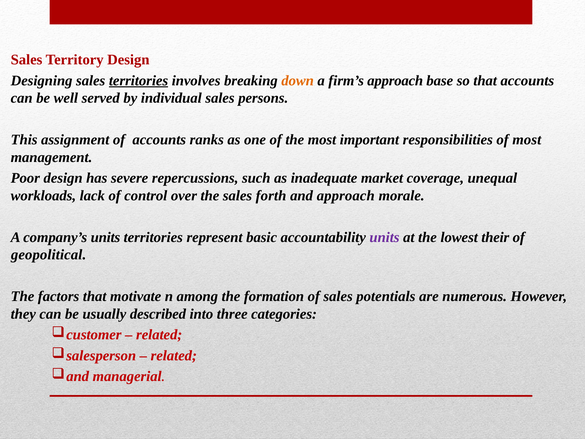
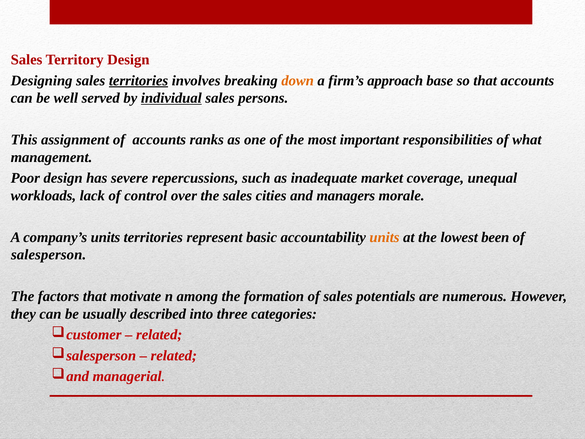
individual underline: none -> present (171, 98)
of most: most -> what (527, 140)
forth: forth -> cities (271, 196)
and approach: approach -> managers (346, 196)
units colour: purple -> orange (384, 237)
their: their -> been (495, 237)
geopolitical: geopolitical -> salesperson (49, 255)
